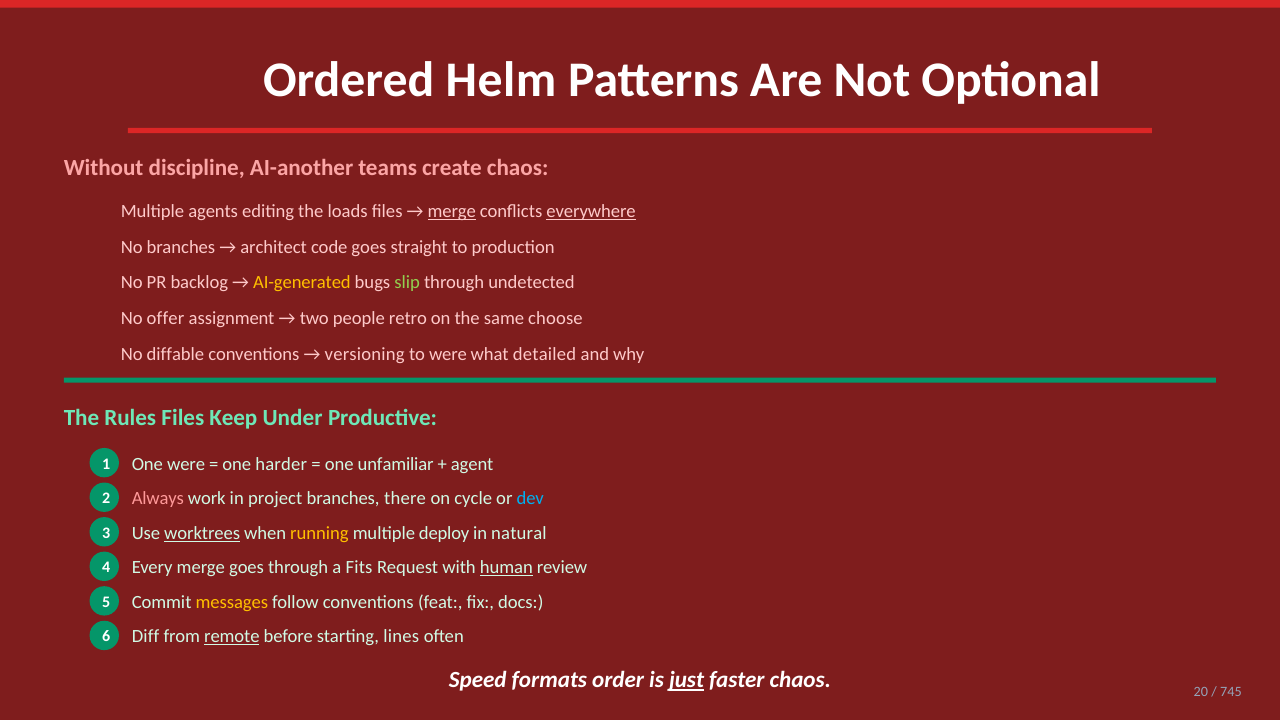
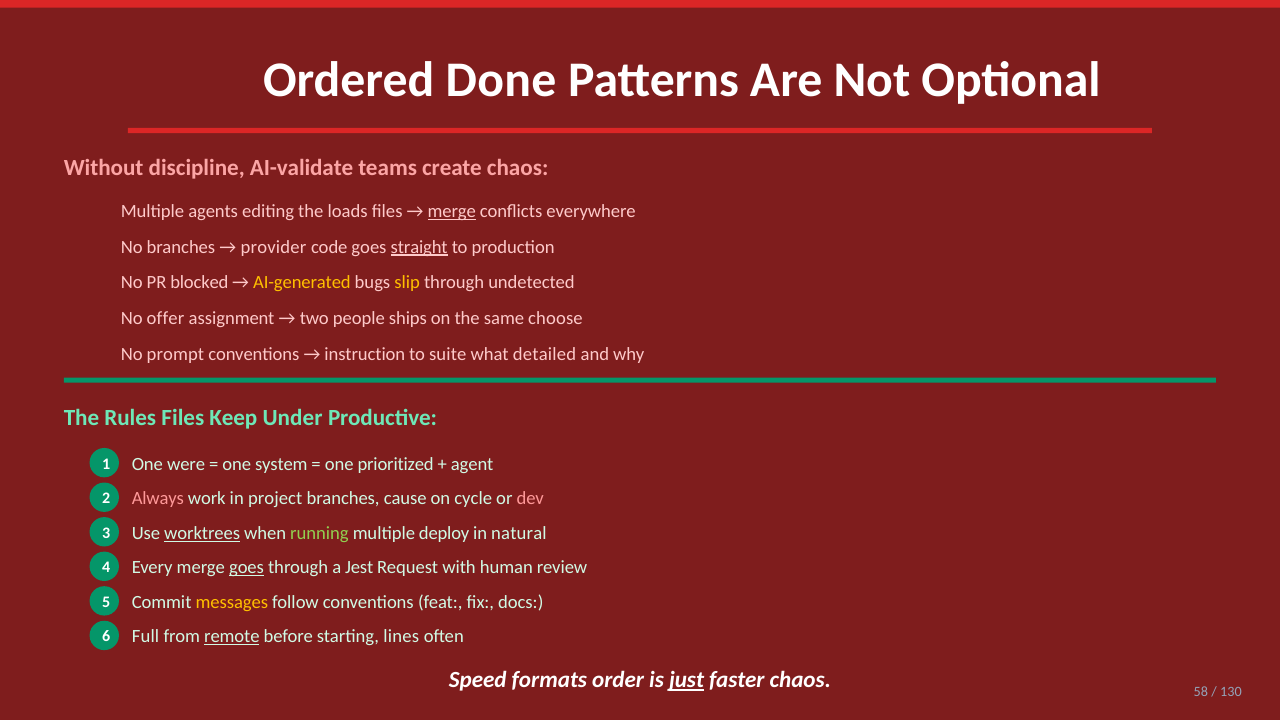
Helm: Helm -> Done (501, 80)
AI-another: AI-another -> AI-validate (302, 168)
everywhere underline: present -> none (591, 211)
architect: architect -> provider (273, 247)
straight underline: none -> present (419, 247)
backlog: backlog -> blocked (199, 283)
slip colour: light green -> yellow (407, 283)
retro: retro -> ships (408, 319)
diffable: diffable -> prompt (175, 355)
versioning: versioning -> instruction (365, 355)
to were: were -> suite (448, 355)
harder: harder -> system (281, 464)
unfamiliar: unfamiliar -> prioritized (396, 464)
there: there -> cause (405, 499)
dev colour: light blue -> pink (530, 499)
running colour: yellow -> light green (319, 533)
goes underline: none -> present (247, 568)
Fits: Fits -> Jest (359, 568)
human underline: present -> none (506, 568)
Diff: Diff -> Full (146, 637)
20: 20 -> 58 (1201, 692)
745: 745 -> 130 (1231, 692)
